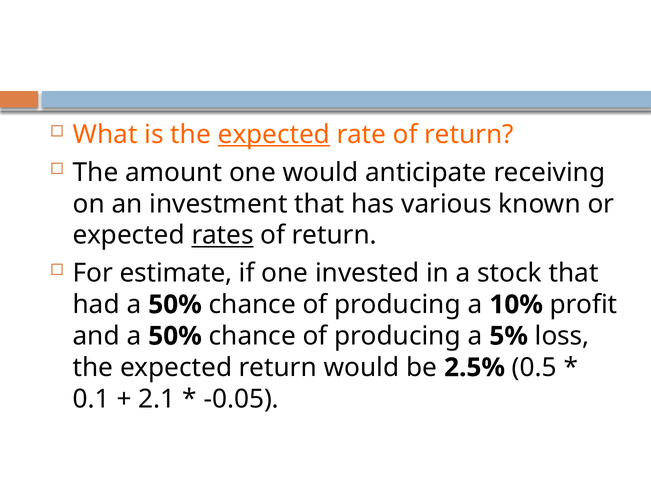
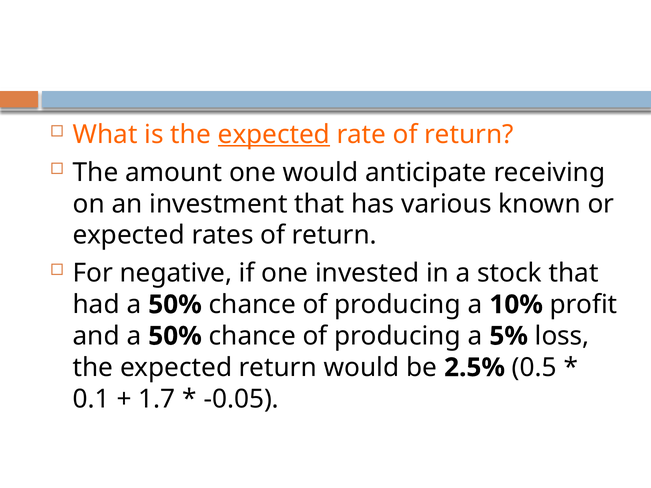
rates underline: present -> none (223, 235)
estimate: estimate -> negative (176, 273)
2.1: 2.1 -> 1.7 (157, 399)
